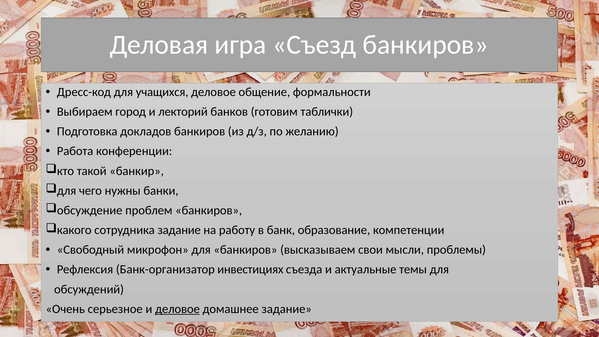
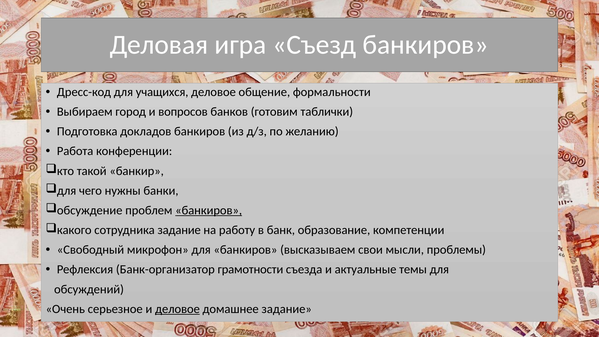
лекторий: лекторий -> вопросов (183, 112)
банкиров underline: none -> present (209, 210)
инвестициях: инвестициях -> грамотности (250, 269)
